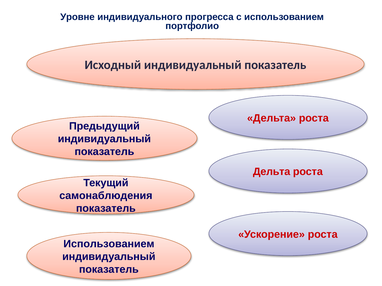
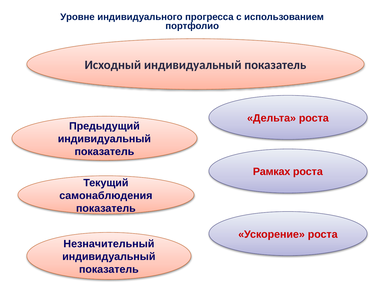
Дельта: Дельта -> Рамках (272, 172)
Использованием: Использованием -> Незначительный (109, 244)
